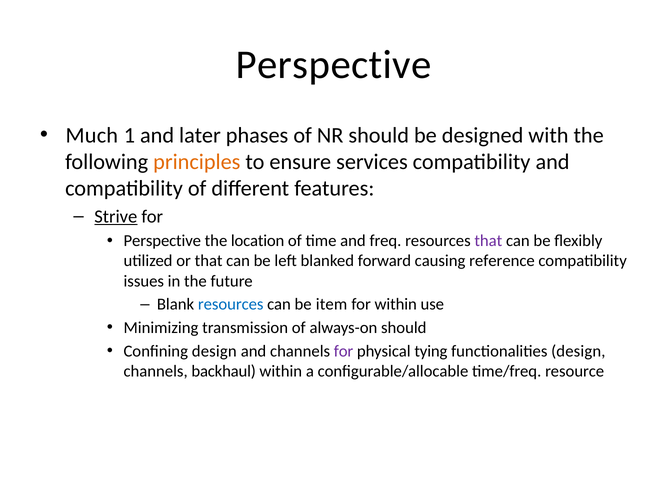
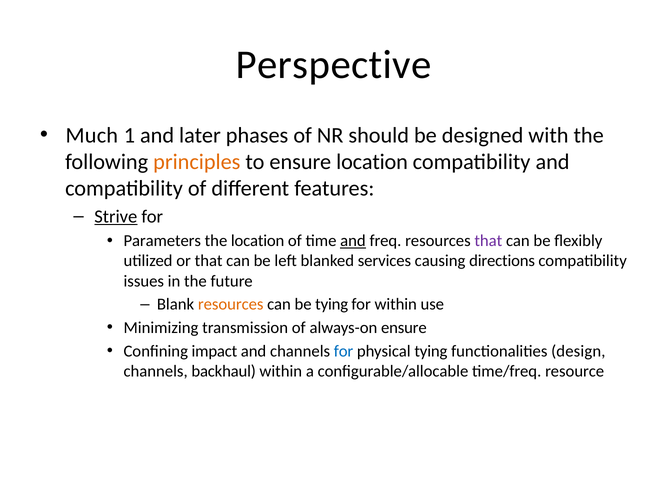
ensure services: services -> location (372, 162)
Perspective: Perspective -> Parameters (162, 241)
and underline: none -> present (353, 241)
forward: forward -> services (384, 261)
reference: reference -> directions (502, 261)
resources colour: blue -> orange (231, 304)
be item: item -> tying (332, 304)
always-on should: should -> ensure (404, 328)
Confining design: design -> impact (214, 351)
for colour: purple -> blue (344, 351)
